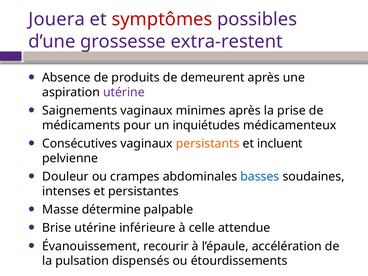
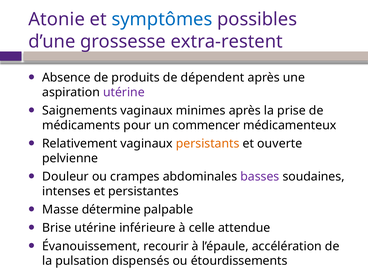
Jouera: Jouera -> Atonie (57, 19)
symptômes colour: red -> blue (162, 19)
demeurent: demeurent -> dépendent (212, 78)
inquiétudes: inquiétudes -> commencer (206, 125)
Consécutives: Consécutives -> Relativement (80, 144)
incluent: incluent -> ouverte (280, 144)
basses colour: blue -> purple (260, 177)
